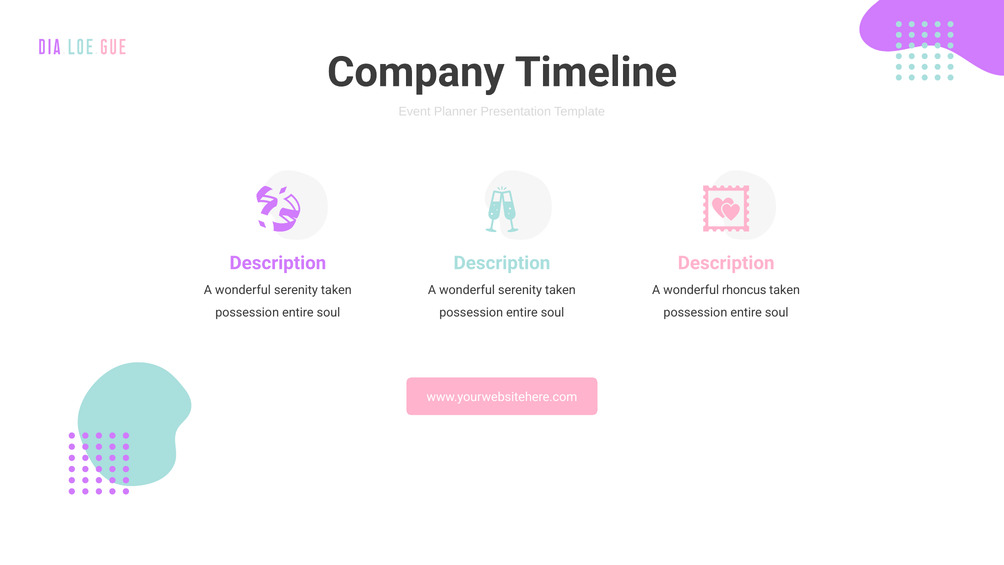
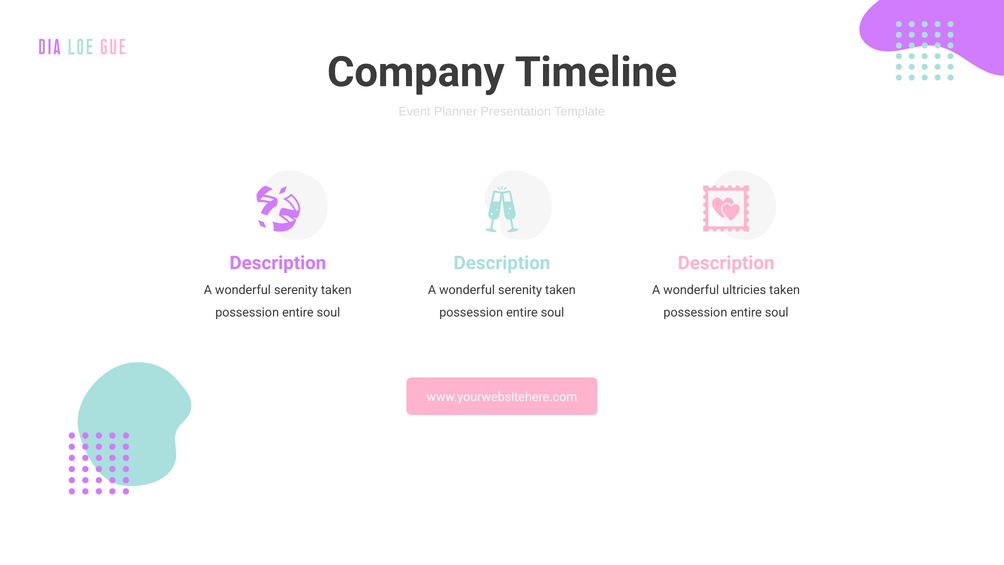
rhoncus: rhoncus -> ultricies (744, 290)
